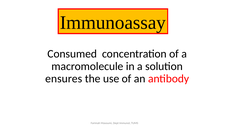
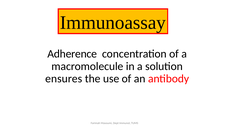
Consumed: Consumed -> Adherence (72, 54)
